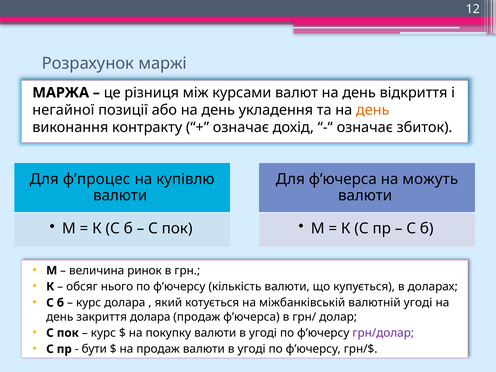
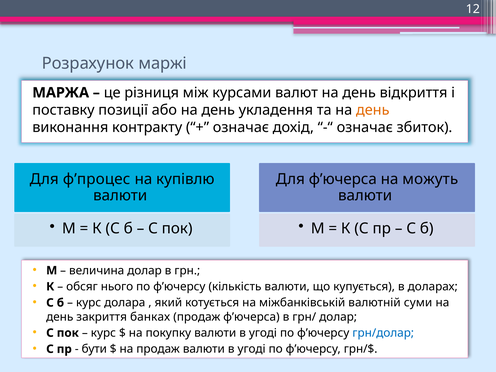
негайної: негайної -> поставку (63, 110)
величина ринок: ринок -> долар (145, 270)
валютній угоді: угоді -> суми (418, 303)
закриття долара: долара -> банках (150, 317)
грн/долар colour: purple -> blue (383, 333)
